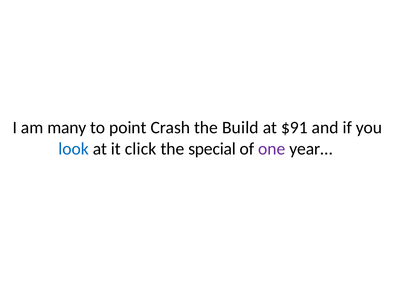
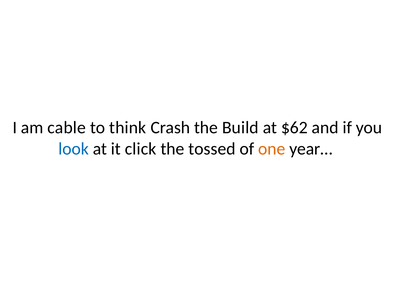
many: many -> cable (67, 127)
point: point -> think (128, 127)
$91: $91 -> $62 (294, 127)
special: special -> tossed (212, 148)
one colour: purple -> orange (272, 148)
